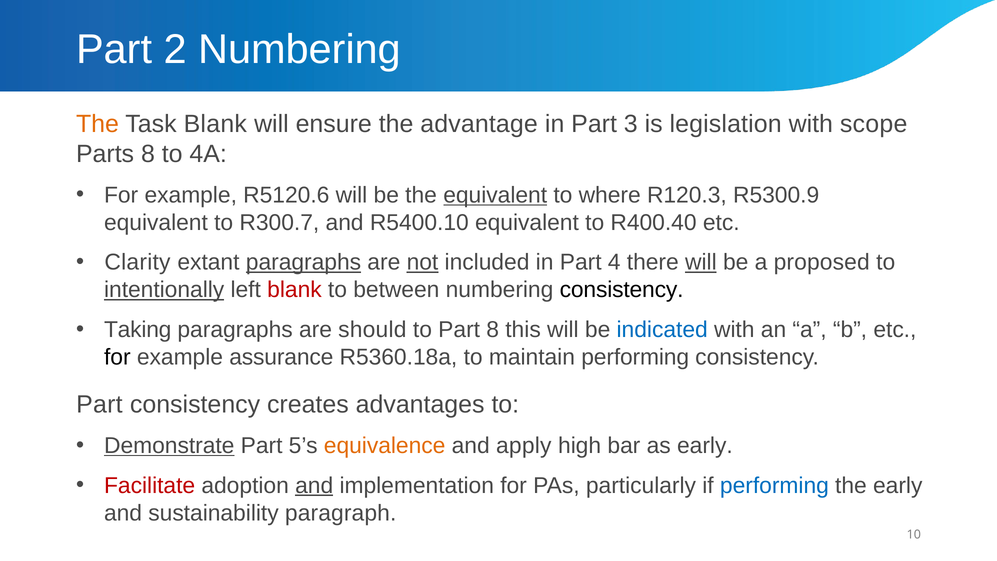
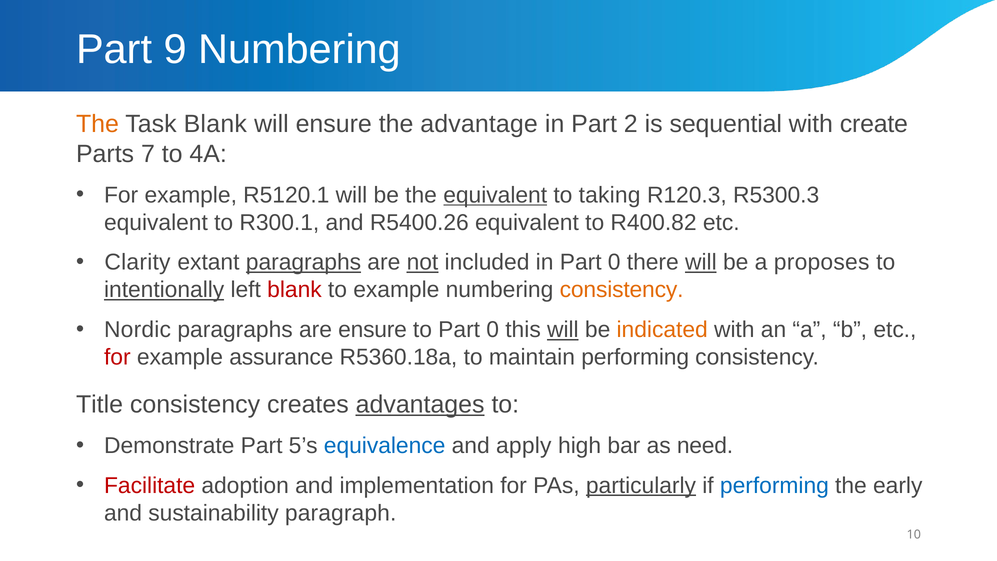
2: 2 -> 9 (175, 50)
3: 3 -> 2 (631, 124)
legislation: legislation -> sequential (726, 124)
scope: scope -> create (874, 124)
Parts 8: 8 -> 7 (148, 154)
R5120.6: R5120.6 -> R5120.1 (286, 195)
where: where -> taking (610, 195)
R5300.9: R5300.9 -> R5300.3 (776, 195)
R300.7: R300.7 -> R300.1 (279, 222)
R5400.10: R5400.10 -> R5400.26 (419, 222)
R400.40: R400.40 -> R400.82 (654, 222)
in Part 4: 4 -> 0 (614, 262)
proposed: proposed -> proposes (822, 262)
to between: between -> example (396, 290)
consistency colour: black -> orange (622, 290)
Taking: Taking -> Nordic (138, 330)
are should: should -> ensure (373, 330)
to Part 8: 8 -> 0 (493, 330)
will underline: none -> present (563, 330)
indicated colour: blue -> orange (662, 330)
for colour: black -> red (117, 357)
Part: Part -> Title (100, 405)
advantages underline: none -> present (420, 405)
Demonstrate underline: present -> none (169, 446)
equivalence colour: orange -> blue (385, 446)
as early: early -> need (705, 446)
and underline: present -> none (314, 485)
particularly underline: none -> present (641, 485)
